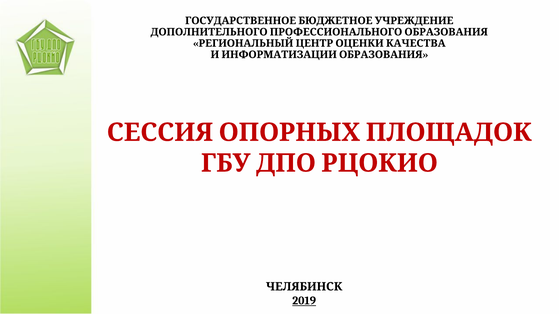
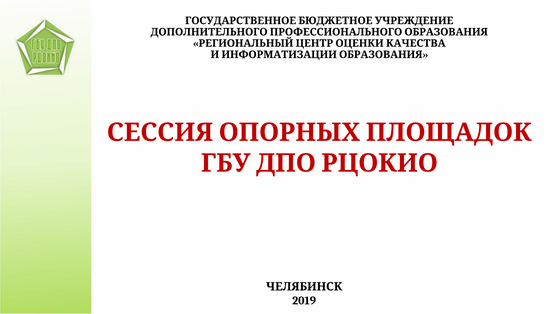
2019 underline: present -> none (304, 301)
